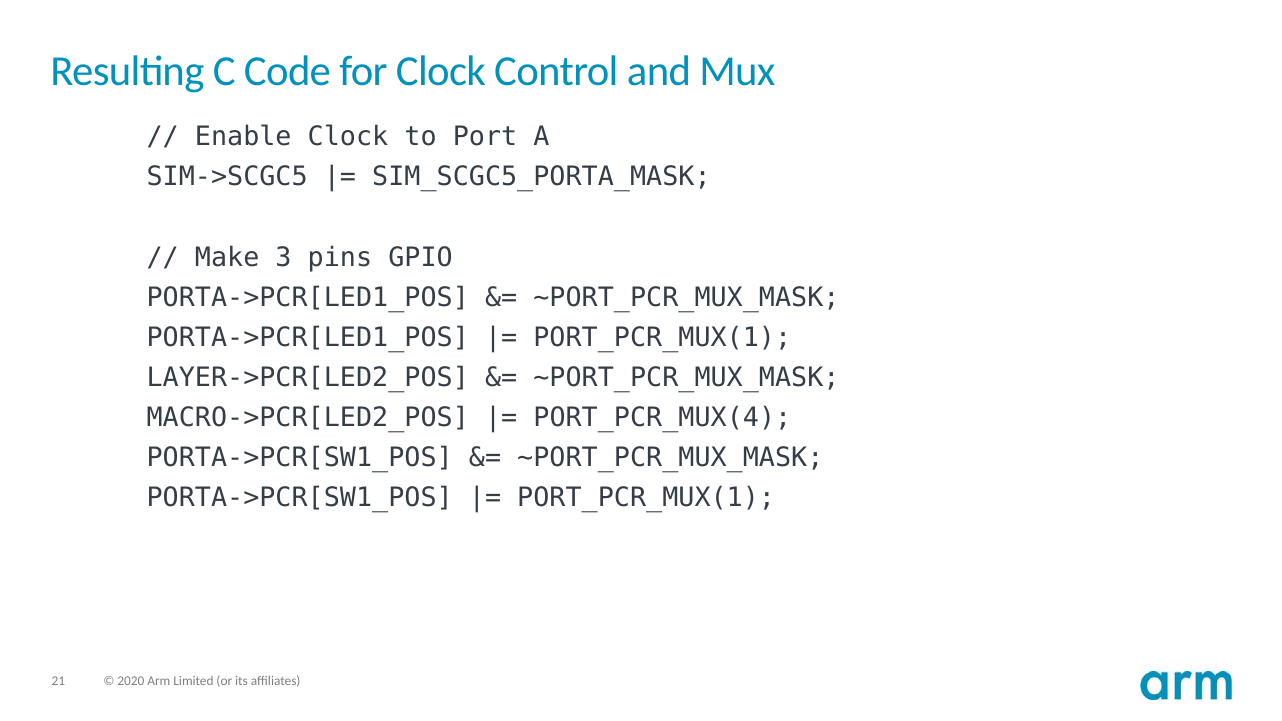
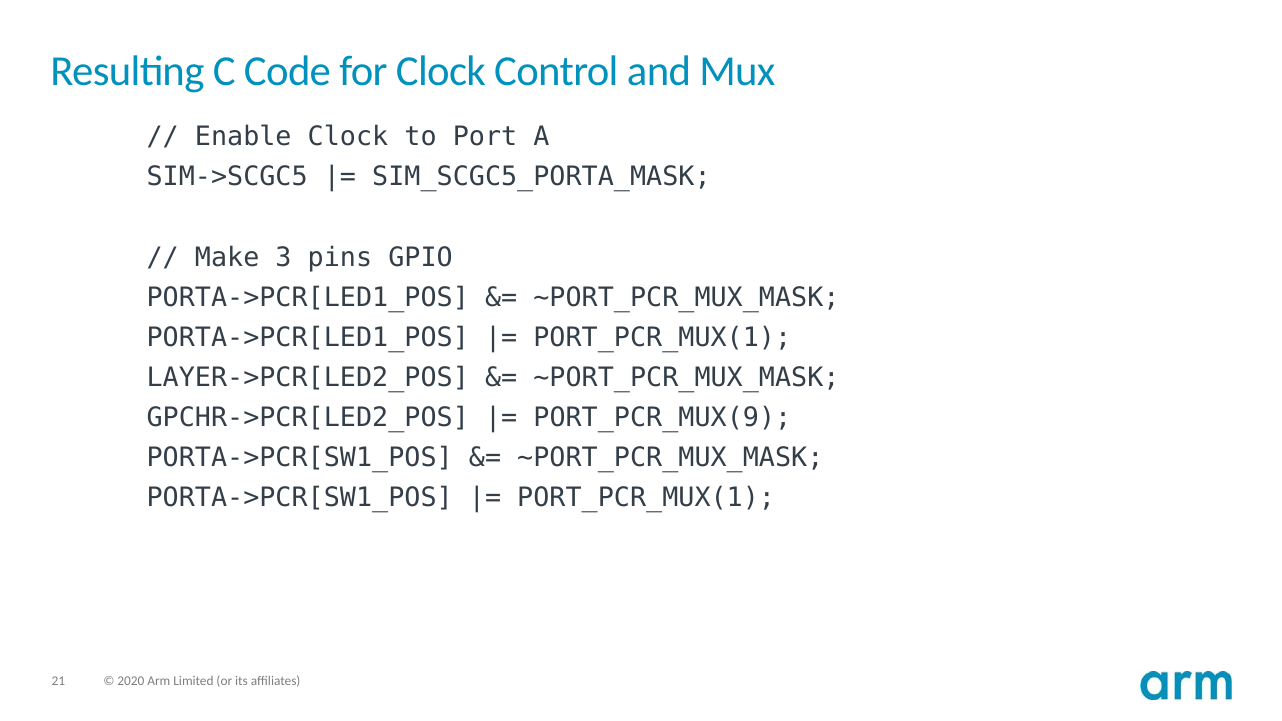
MACRO->PCR[LED2_POS: MACRO->PCR[LED2_POS -> GPCHR->PCR[LED2_POS (308, 418)
PORT_PCR_MUX(4: PORT_PCR_MUX(4 -> PORT_PCR_MUX(9 (662, 418)
